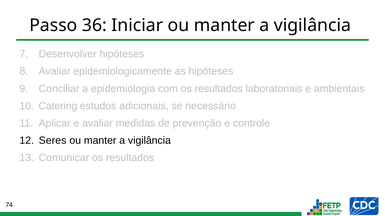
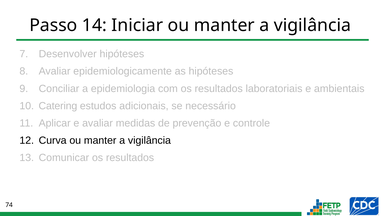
36: 36 -> 14 (94, 25)
Seres: Seres -> Curva (53, 141)
